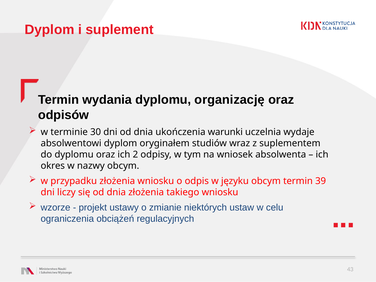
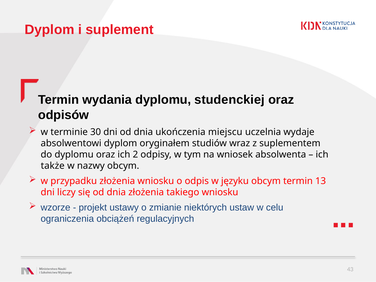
organizację: organizację -> studenckiej (230, 100)
warunki: warunki -> miejscu (225, 132)
okres: okres -> także (53, 166)
39: 39 -> 13 (321, 181)
